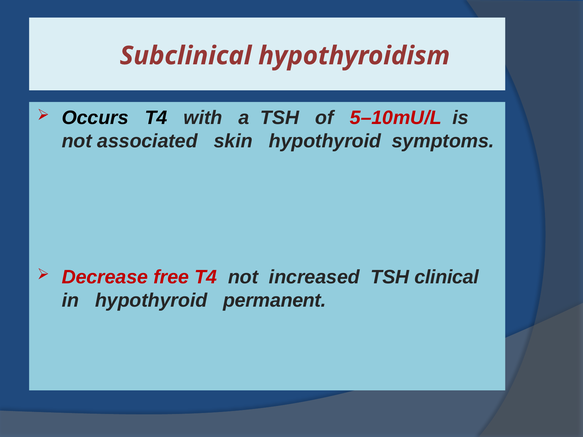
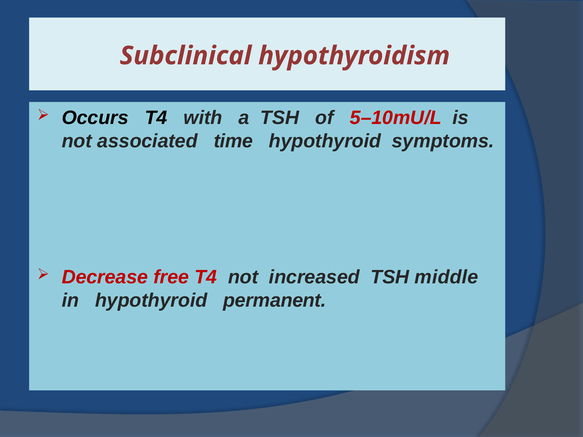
skin: skin -> time (233, 141)
clinical: clinical -> middle (446, 277)
